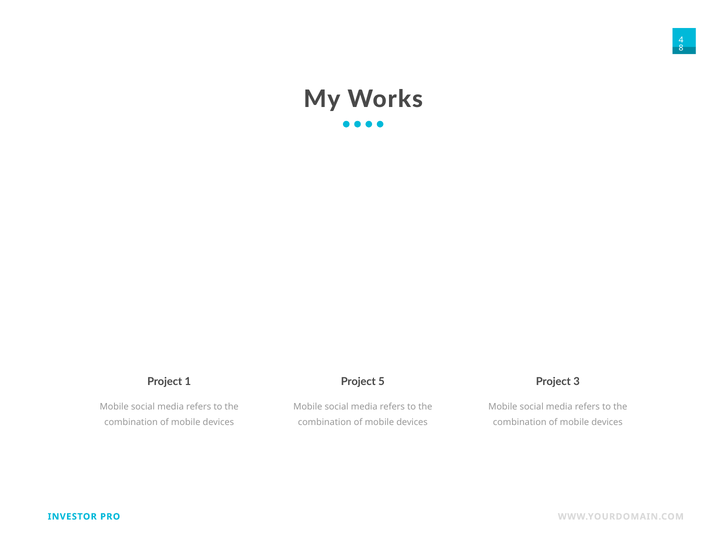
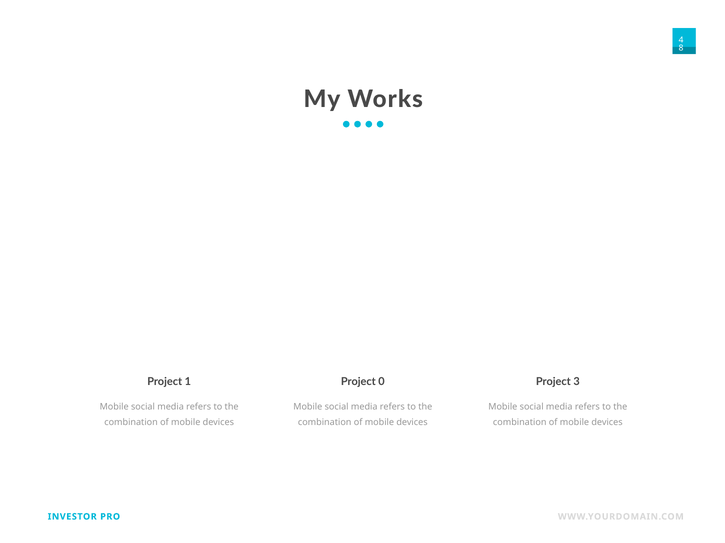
5: 5 -> 0 (382, 382)
